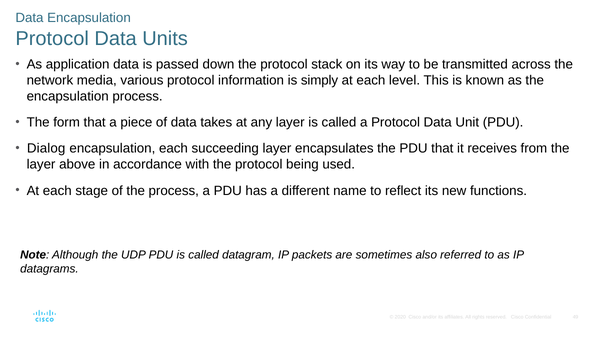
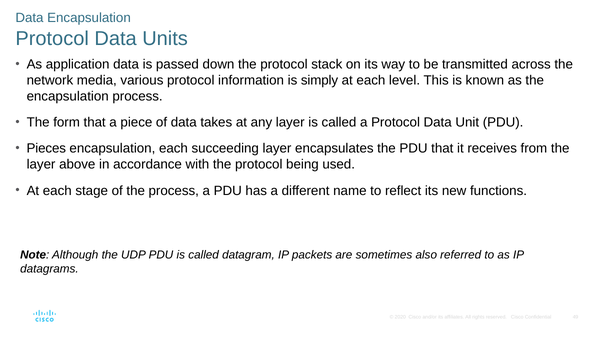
Dialog: Dialog -> Pieces (46, 149)
